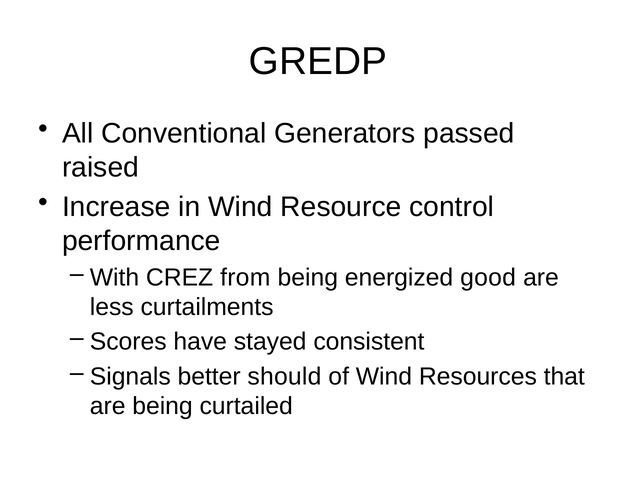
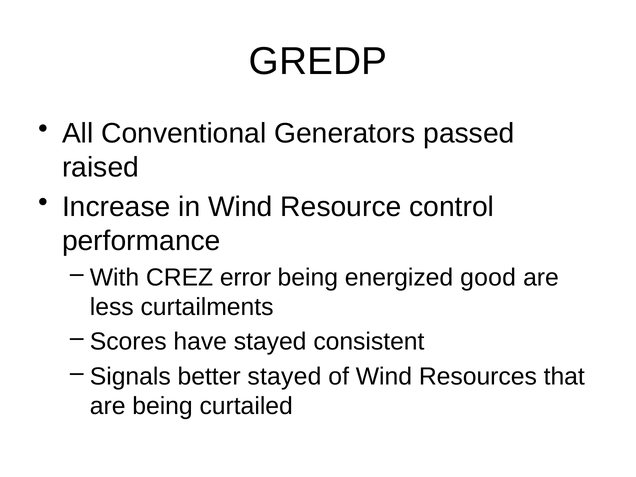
from: from -> error (246, 277)
better should: should -> stayed (284, 376)
